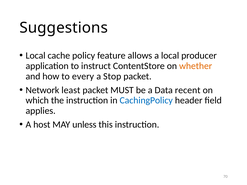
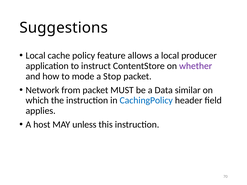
whether colour: orange -> purple (196, 66)
every: every -> mode (83, 76)
least: least -> from (71, 90)
recent: recent -> similar (188, 90)
